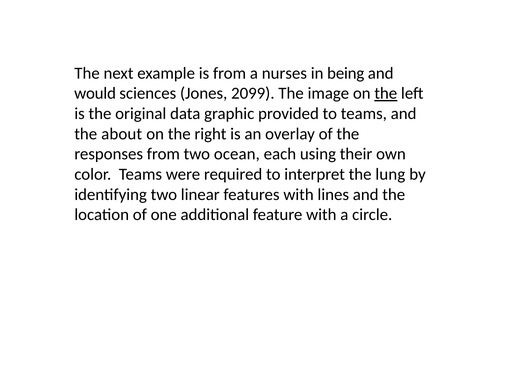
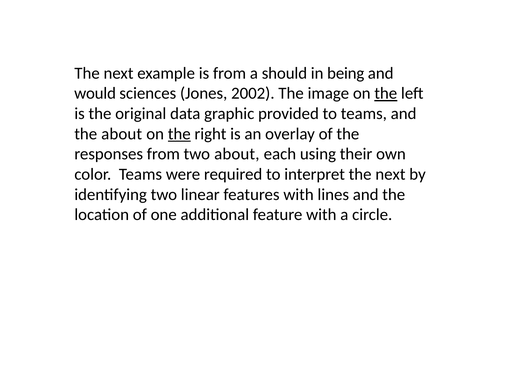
nurses: nurses -> should (284, 73)
2099: 2099 -> 2002 (253, 93)
the underline: none -> present (179, 134)
two ocean: ocean -> about (237, 154)
interpret the lung: lung -> next (390, 174)
